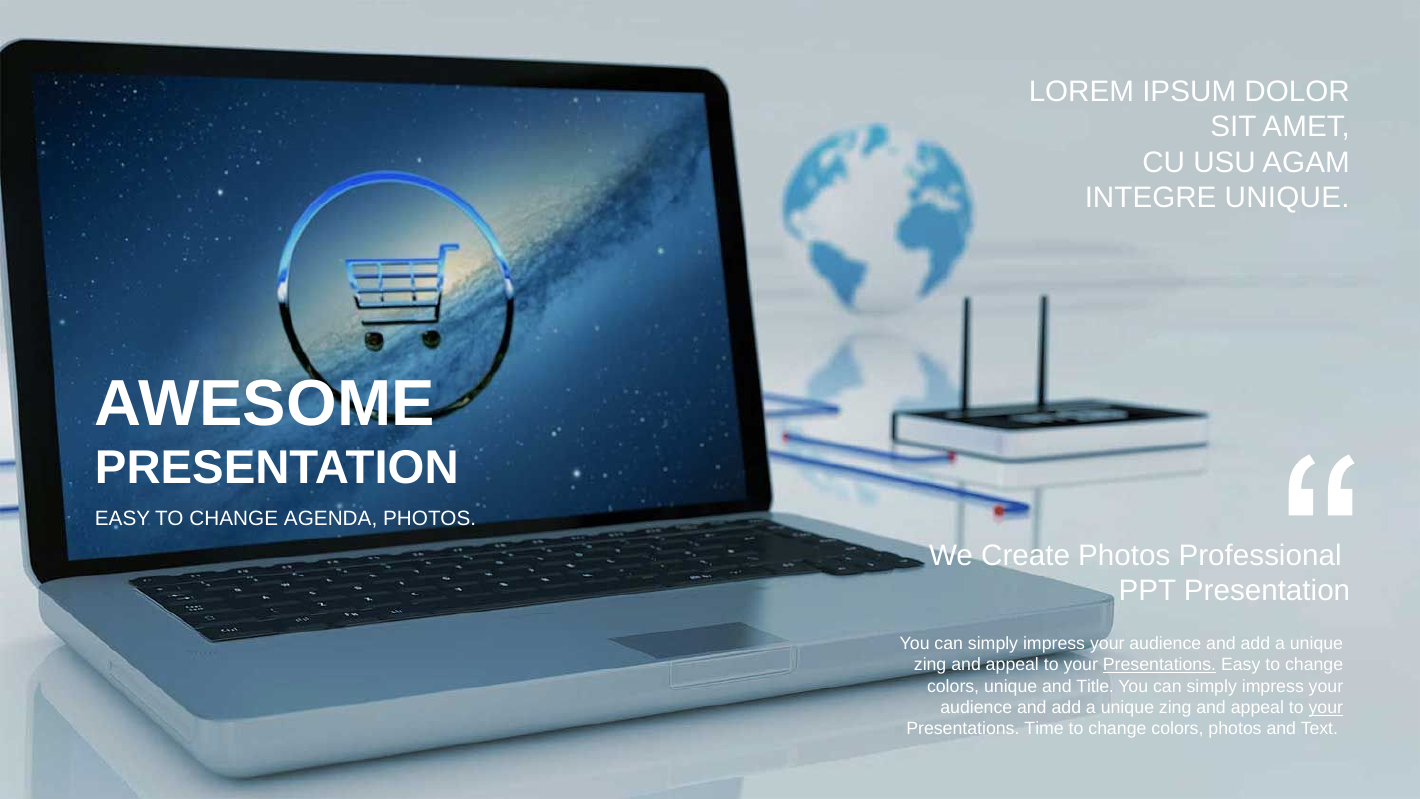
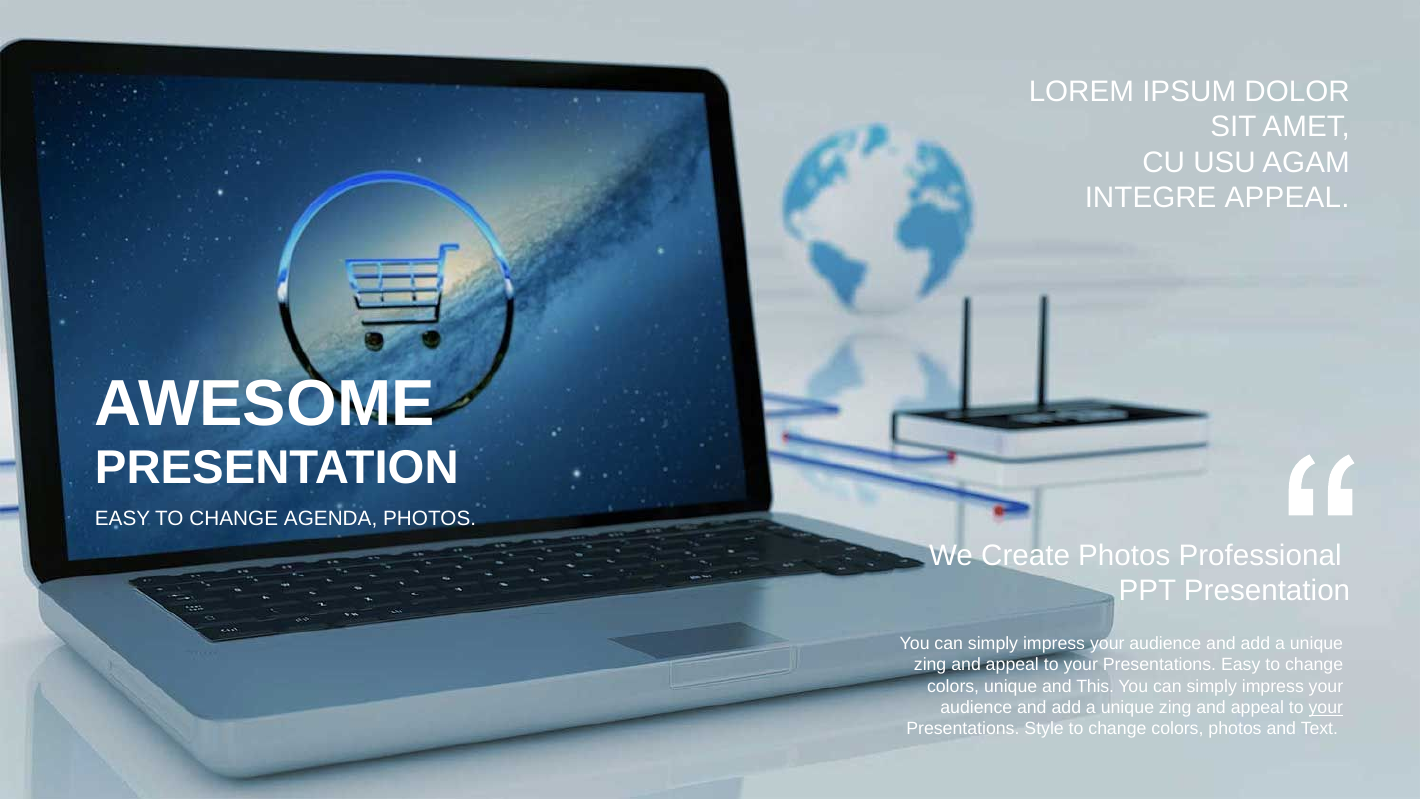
INTEGRE UNIQUE: UNIQUE -> APPEAL (1287, 198)
Presentations underline: present -> none (1160, 665)
Title: Title -> This (1095, 686)
Time: Time -> Style (1044, 729)
